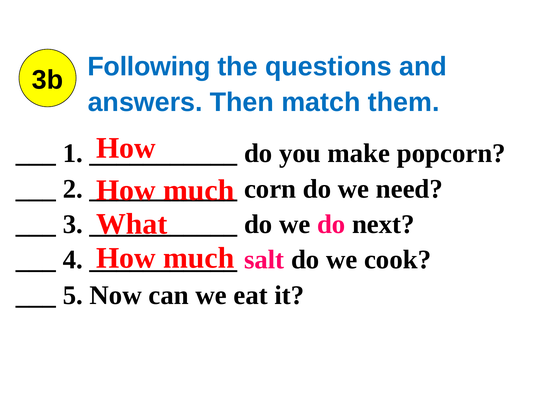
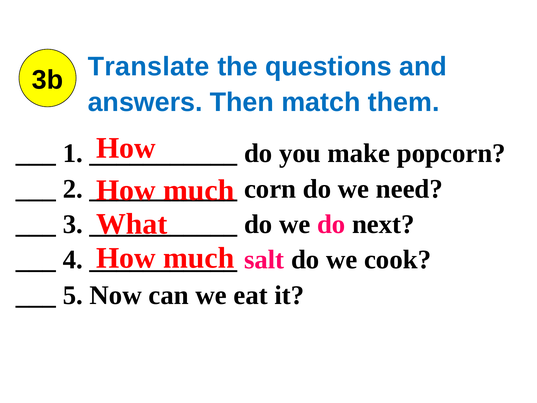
Following: Following -> Translate (149, 67)
